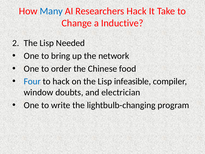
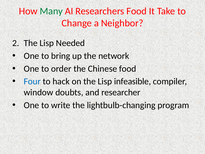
Many colour: blue -> green (51, 11)
Researchers Hack: Hack -> Food (137, 11)
Inductive: Inductive -> Neighbor (122, 23)
electrician: electrician -> researcher (121, 92)
